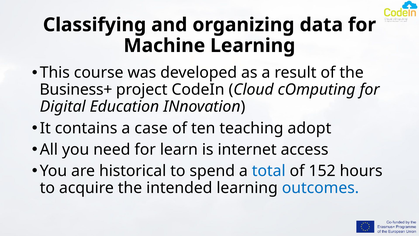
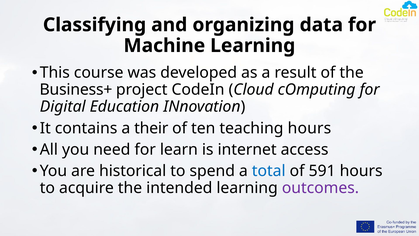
case: case -> their (151, 128)
teaching adopt: adopt -> hours (309, 128)
152: 152 -> 591 (322, 171)
outcomes colour: blue -> purple (320, 188)
